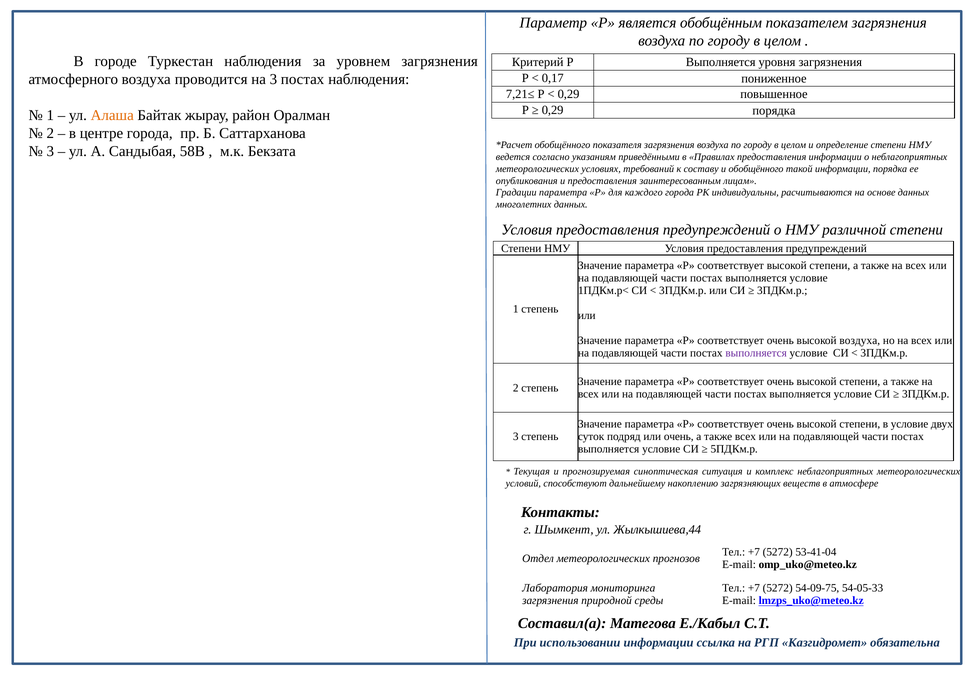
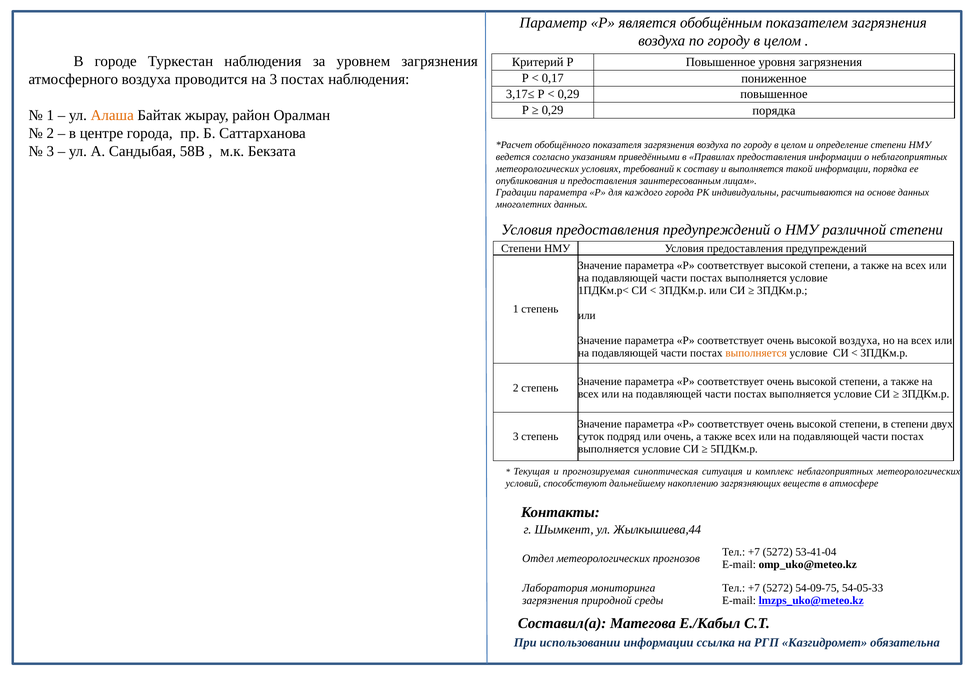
Р Выполняется: Выполняется -> Повышенное (721, 62)
7,21≤: 7,21≤ -> 3,17≤ (520, 94)
и обобщённого: обобщённого -> выполняется (756, 169)
выполняется colour: purple -> orange (756, 353)
в условие: условие -> степени (910, 424)
